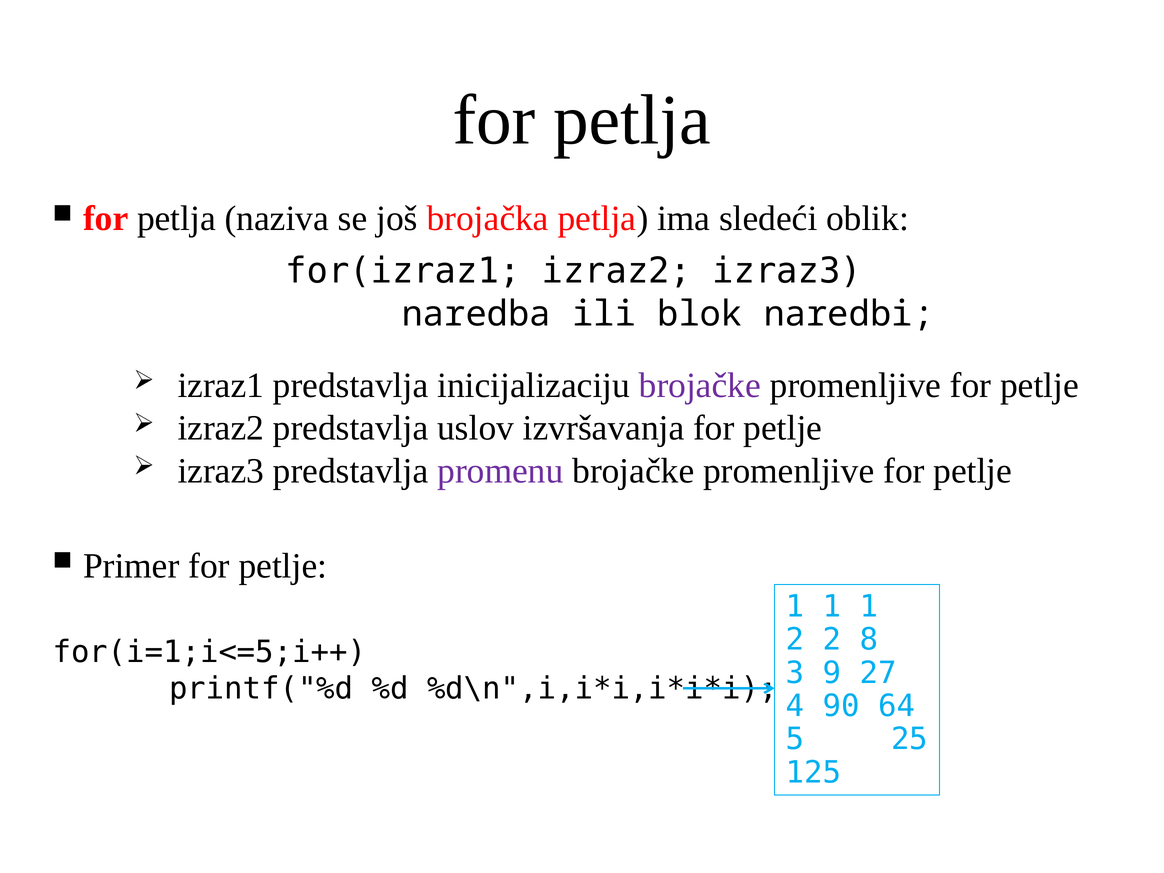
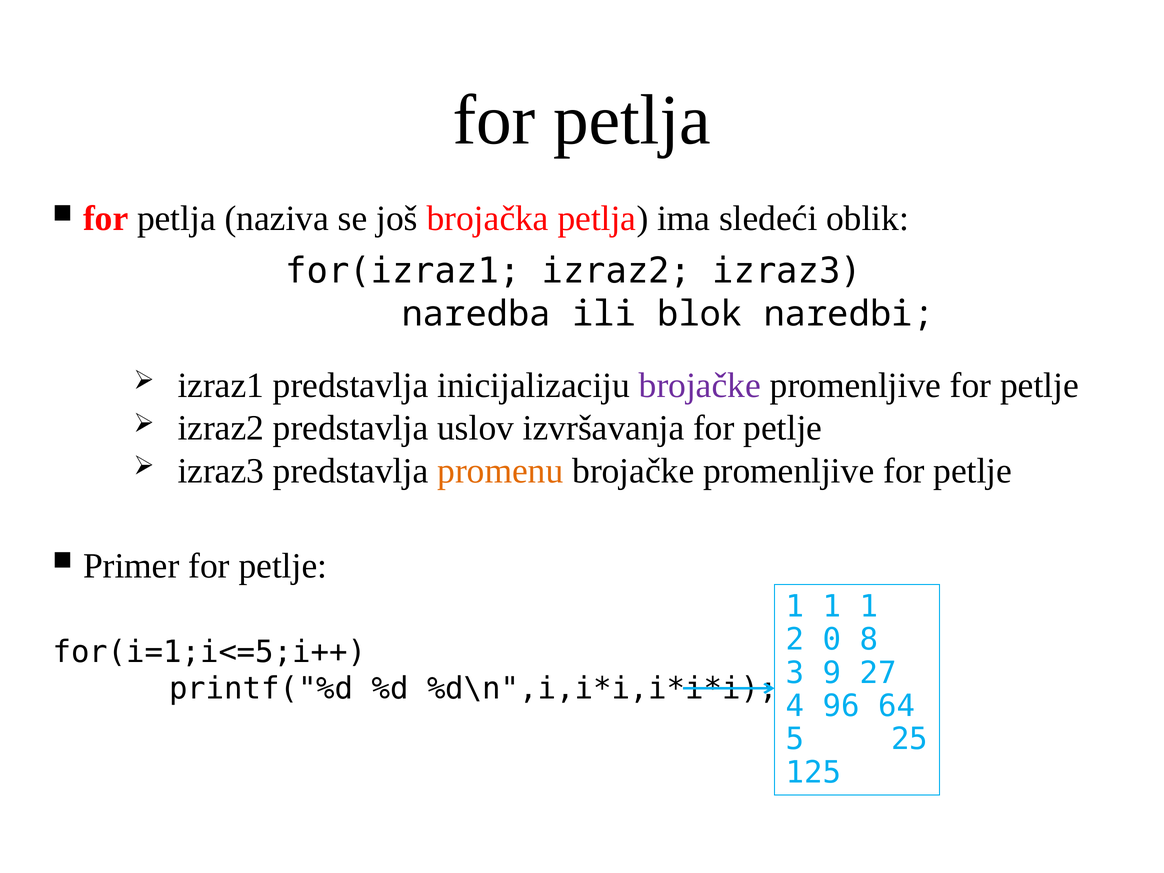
promenu colour: purple -> orange (500, 471)
2 2: 2 -> 0 (832, 640)
90: 90 -> 96 (841, 706)
